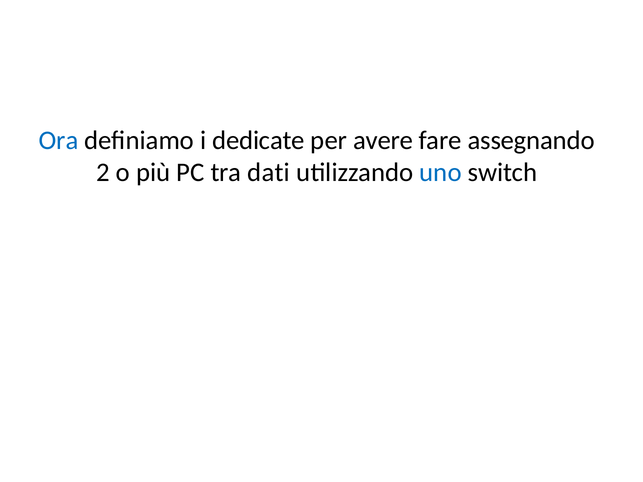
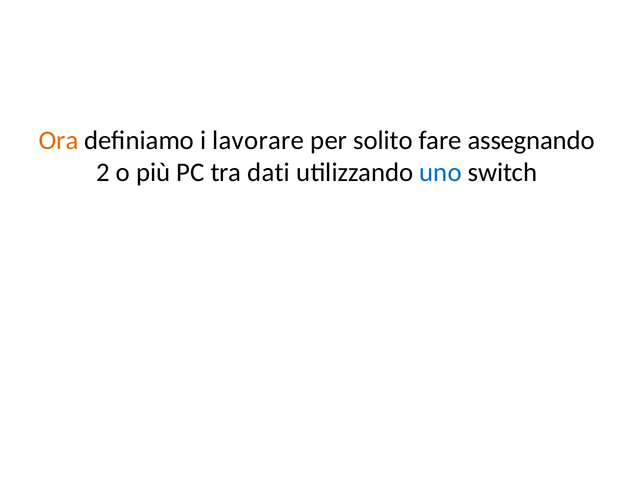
Ora colour: blue -> orange (59, 140)
dedicate: dedicate -> lavorare (258, 140)
avere: avere -> solito (383, 140)
